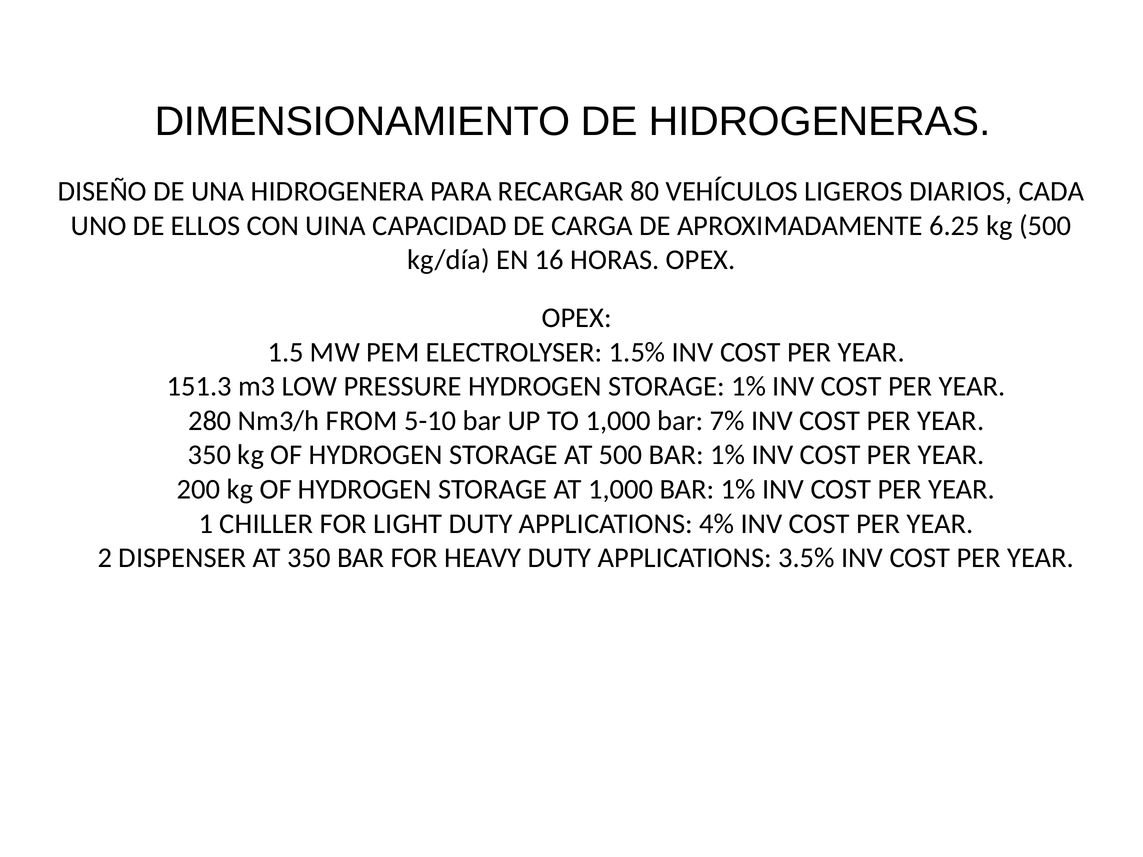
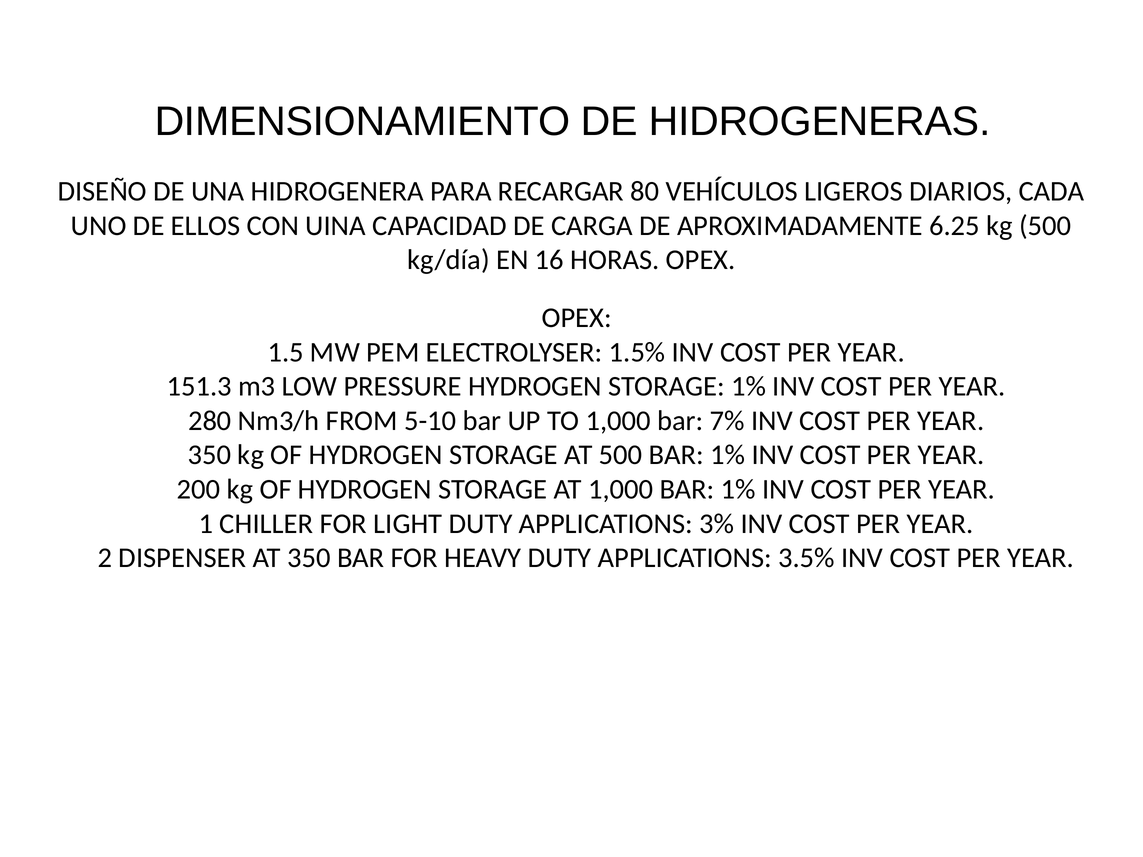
4%: 4% -> 3% (717, 524)
